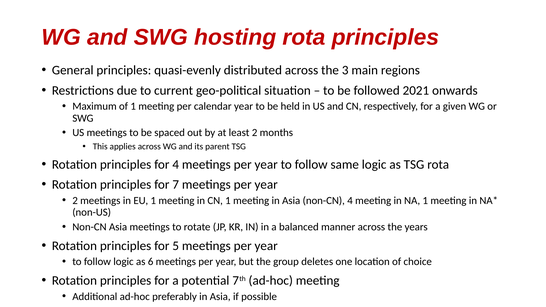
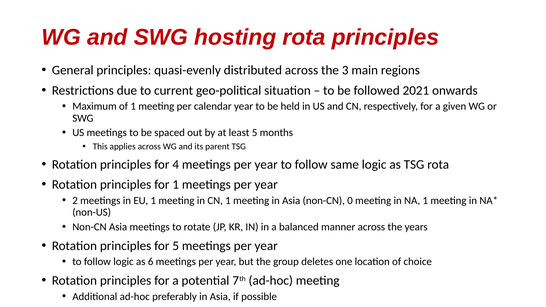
least 2: 2 -> 5 (255, 133)
for 7: 7 -> 1 (176, 185)
non-CN 4: 4 -> 0 (350, 201)
